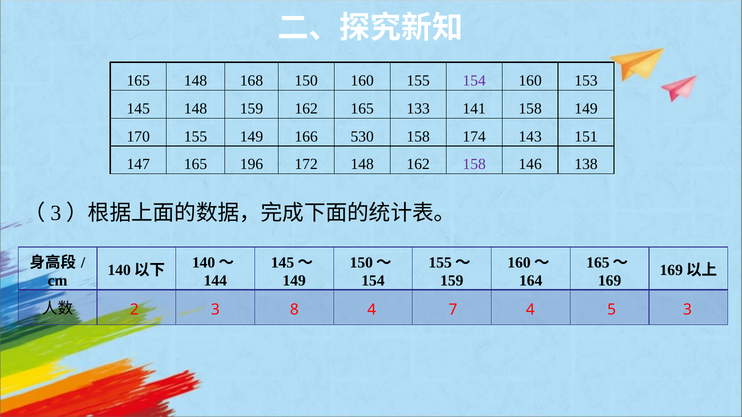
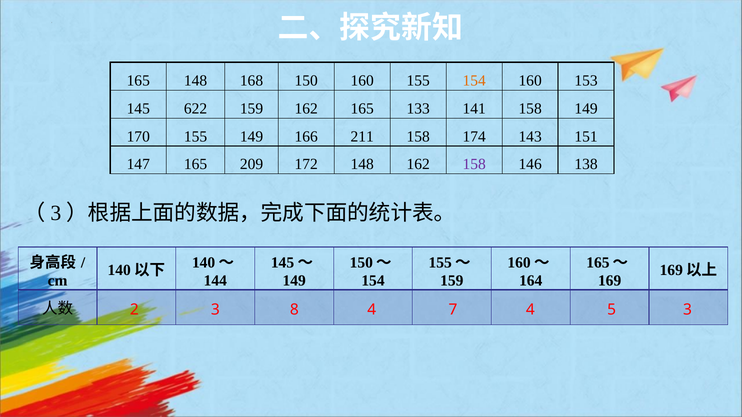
154 colour: purple -> orange (474, 81)
145 148: 148 -> 622 (196, 109)
530: 530 -> 211 (362, 137)
196: 196 -> 209 (252, 164)
